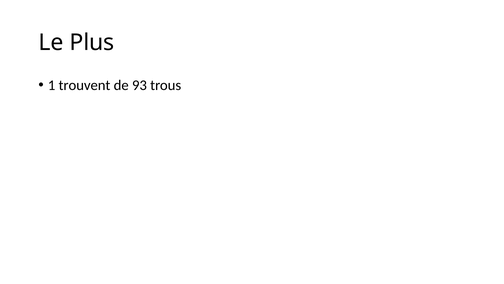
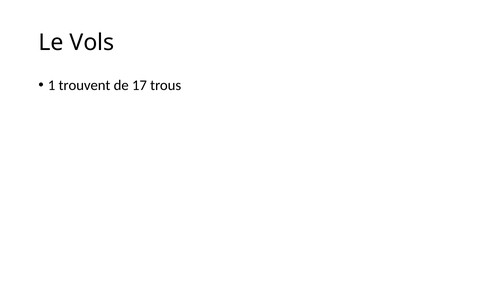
Plus: Plus -> Vols (92, 42)
93: 93 -> 17 (139, 85)
